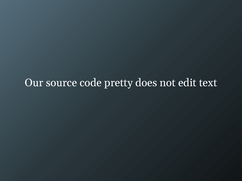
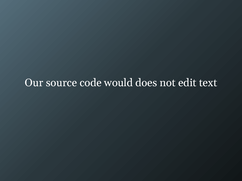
pretty: pretty -> would (119, 83)
